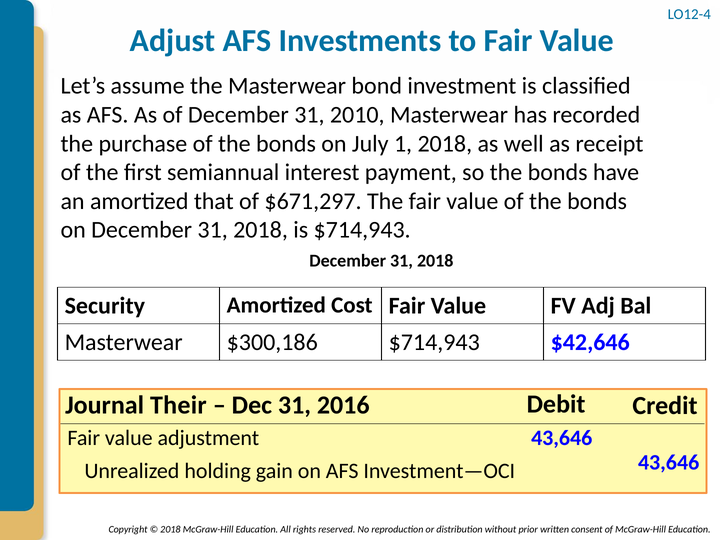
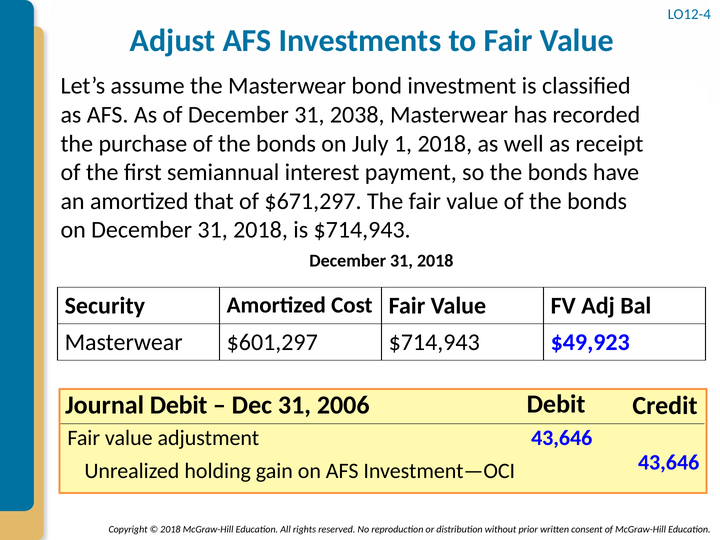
2010: 2010 -> 2038 (357, 115)
$300,186: $300,186 -> $601,297 (272, 342)
$42,646: $42,646 -> $49,923 (590, 342)
Journal Their: Their -> Debit (179, 405)
2016: 2016 -> 2006 (343, 405)
